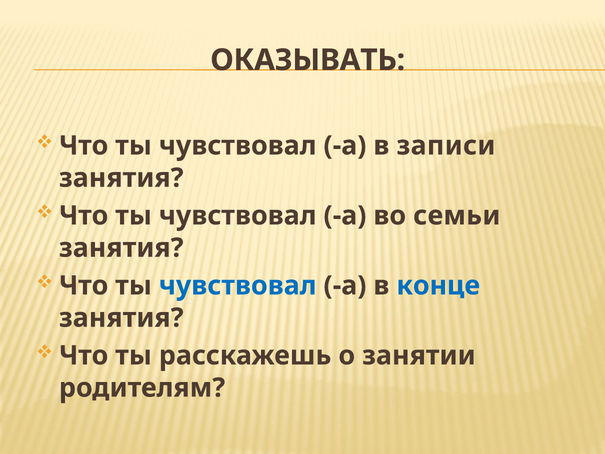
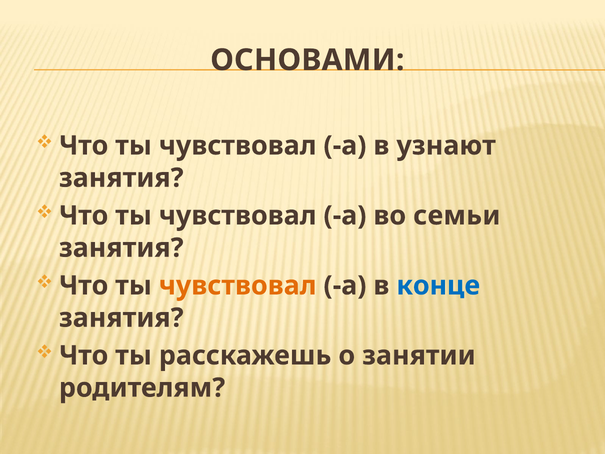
ОКАЗЫВАТЬ: ОКАЗЫВАТЬ -> ОСНОВАМИ (307, 60)
записи: записи -> узнают (446, 146)
чувствовал colour: blue -> orange (238, 285)
